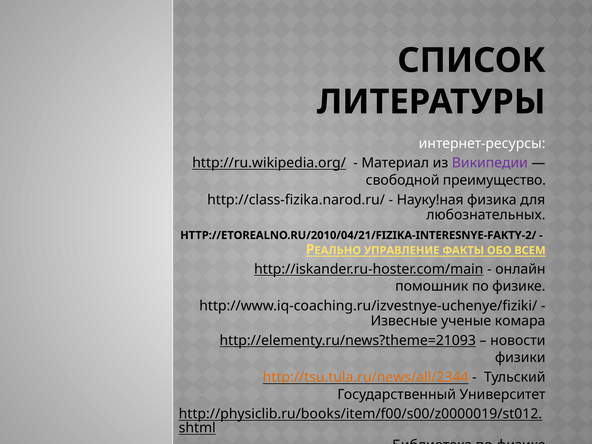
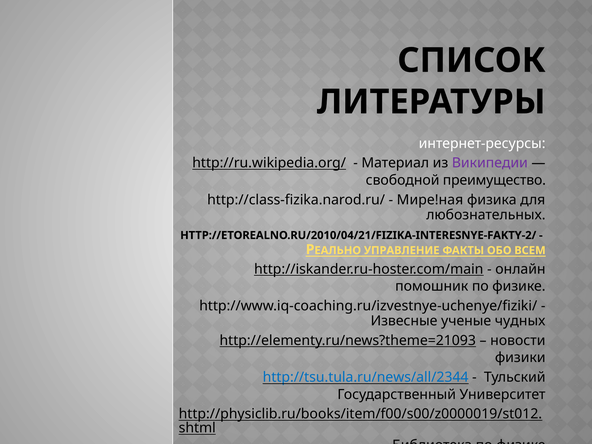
Науку!ная: Науку!ная -> Мире!ная (430, 200)
комара: комара -> чудных (520, 321)
http://tsu.tula.ru/news/all/2344 colour: orange -> blue (366, 377)
